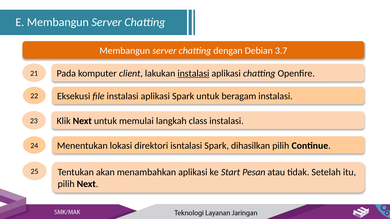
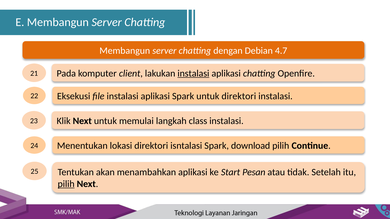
3.7: 3.7 -> 4.7 (281, 51)
untuk beragam: beragam -> direktori (239, 96)
dihasilkan: dihasilkan -> download (251, 146)
pilih underline: none -> present (66, 184)
